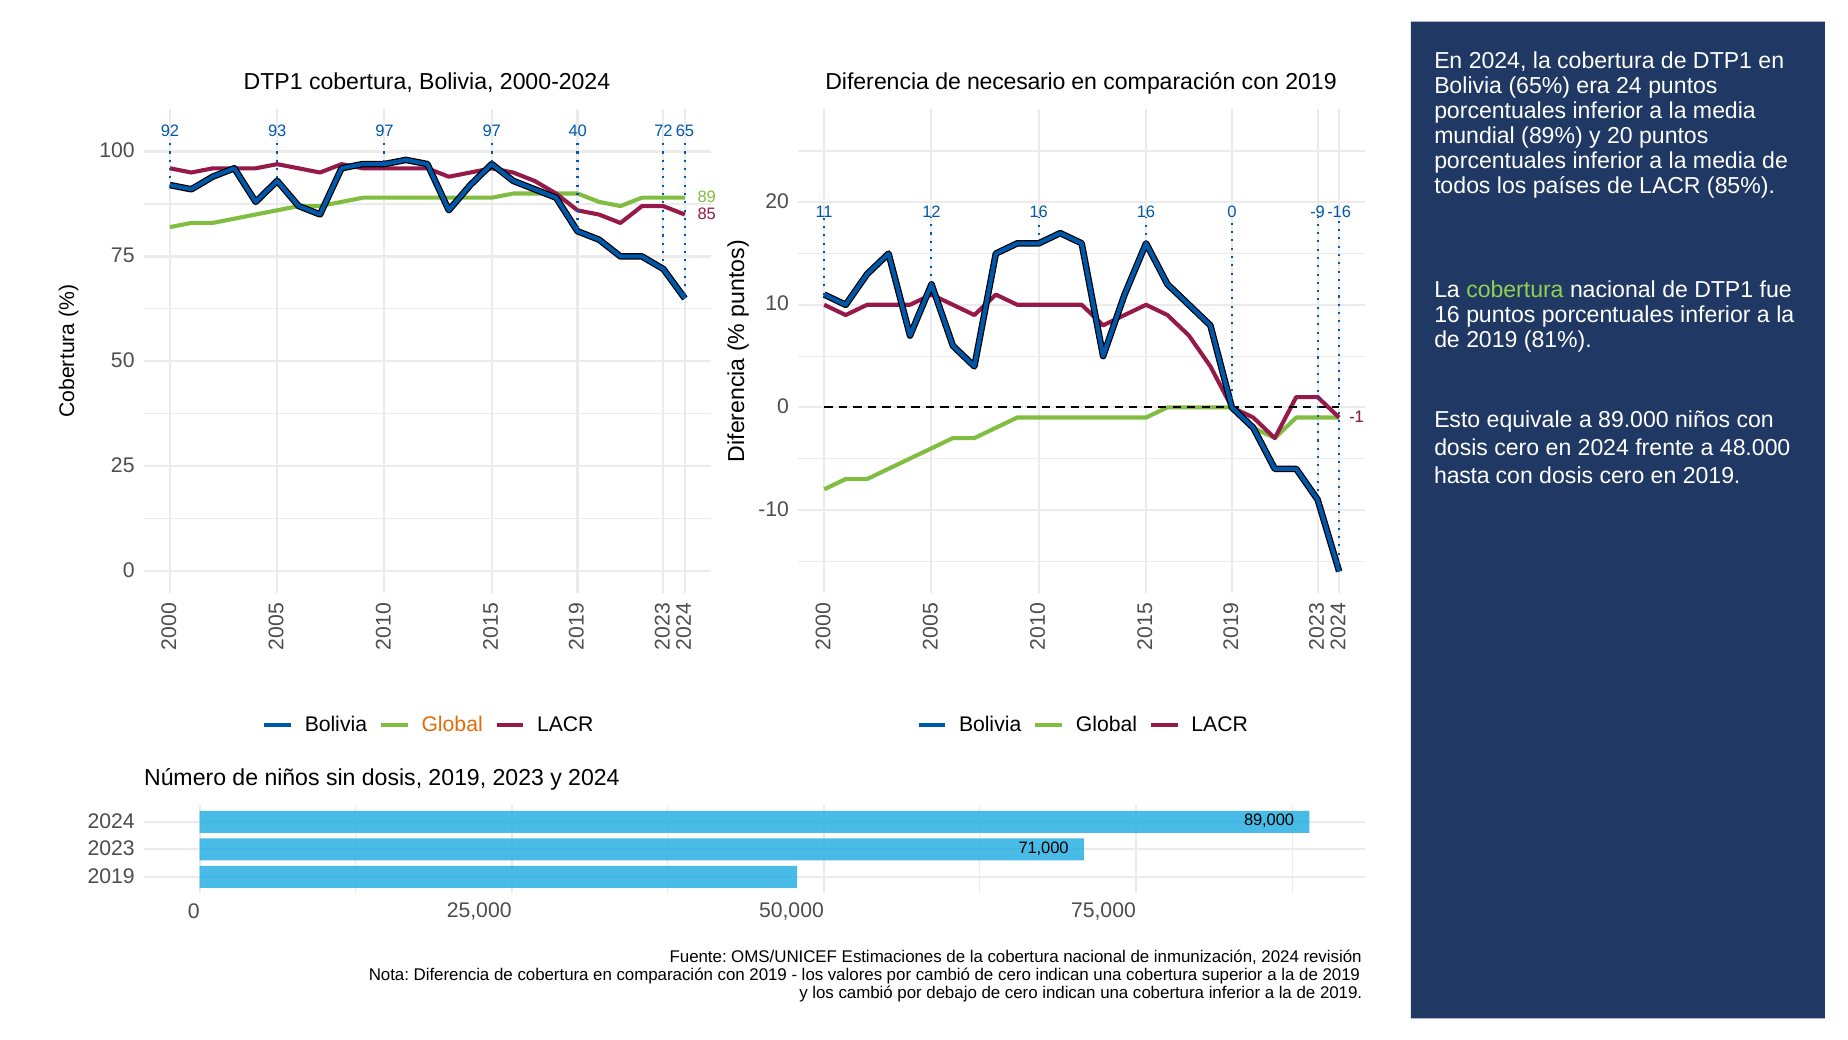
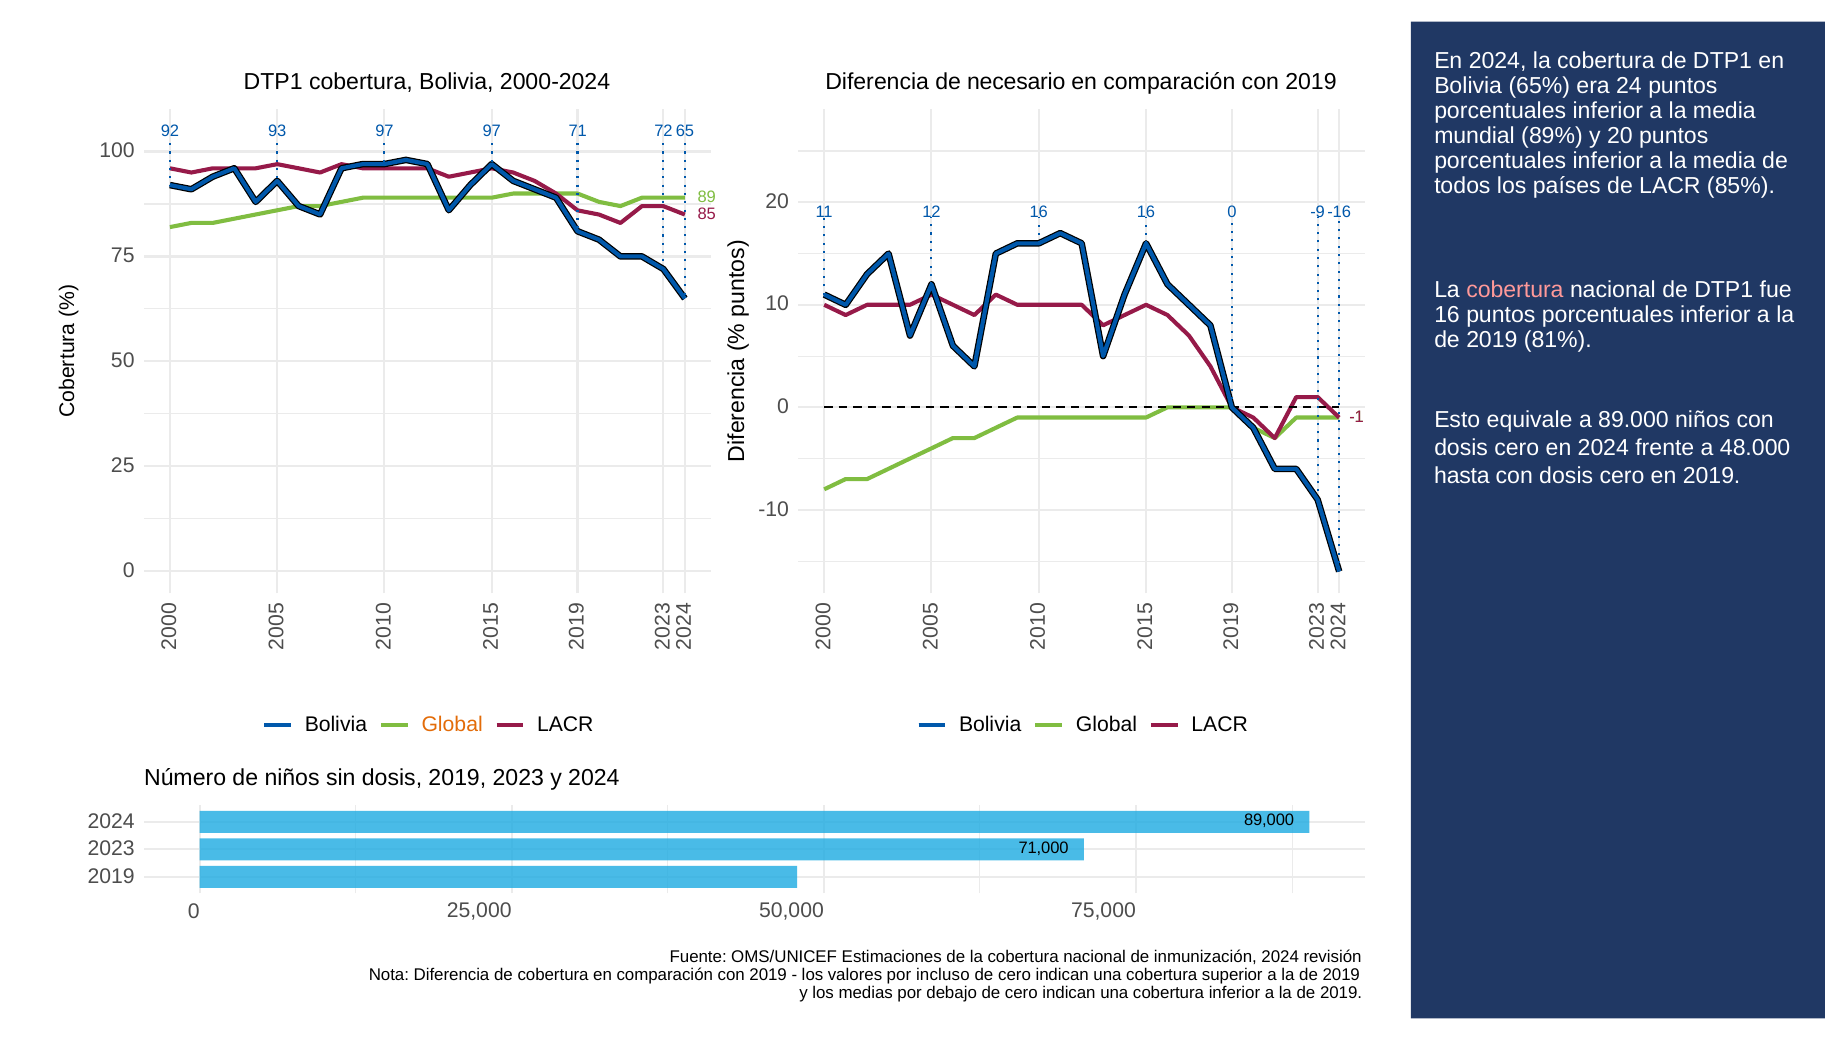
40: 40 -> 71 (578, 131)
cobertura colour: light green -> pink (1515, 290)
por cambió: cambió -> incluso (943, 974)
los cambió: cambió -> medias (866, 992)
